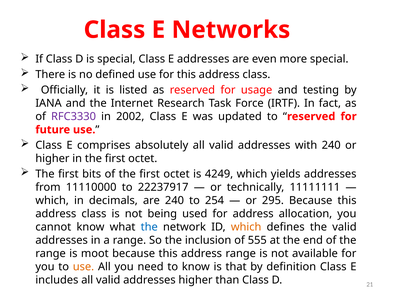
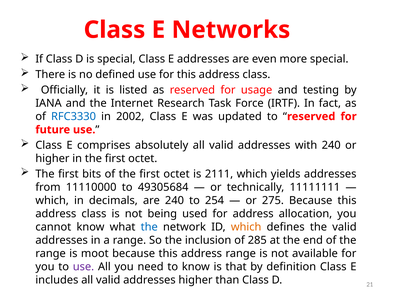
RFC3330 colour: purple -> blue (74, 116)
4249: 4249 -> 2111 (219, 174)
22237917: 22237917 -> 49305684 (163, 187)
295: 295 -> 275 (273, 200)
555: 555 -> 285 (257, 240)
use colour: orange -> purple (83, 266)
